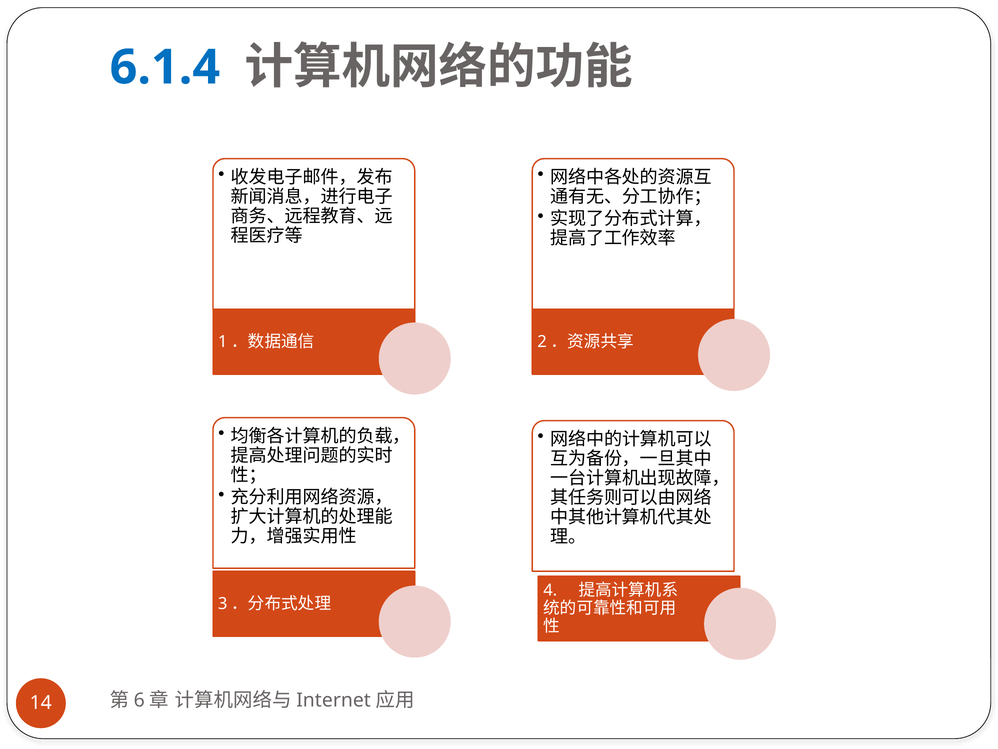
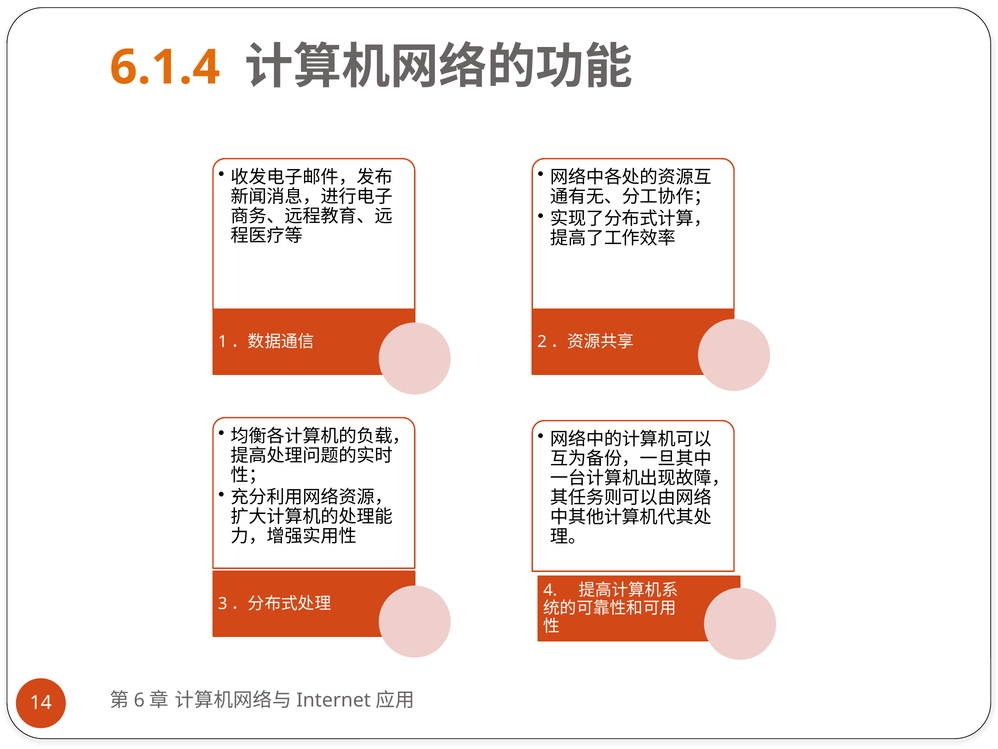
6.1.4 colour: blue -> orange (165, 67)
